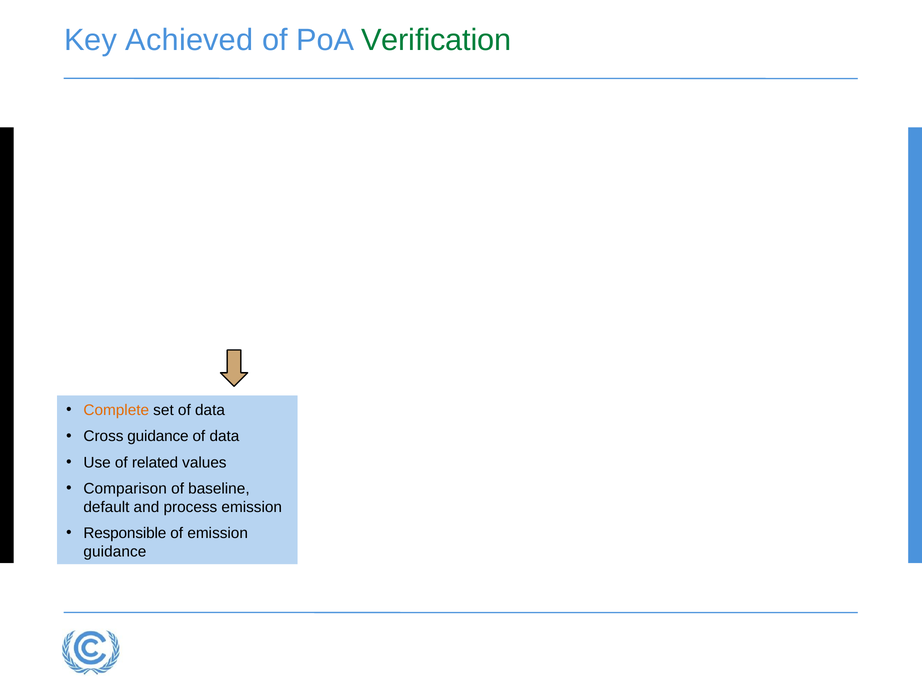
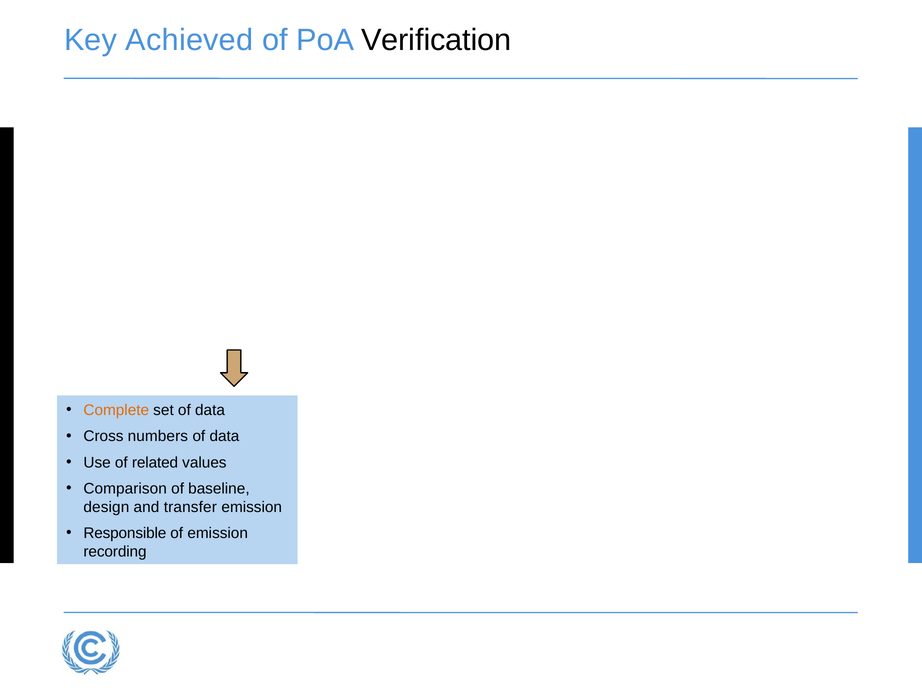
Verification colour: green -> black (436, 40)
Cross guidance: guidance -> numbers (158, 437)
default: default -> design (106, 507)
process: process -> transfer (190, 507)
guidance: guidance -> recording (115, 552)
